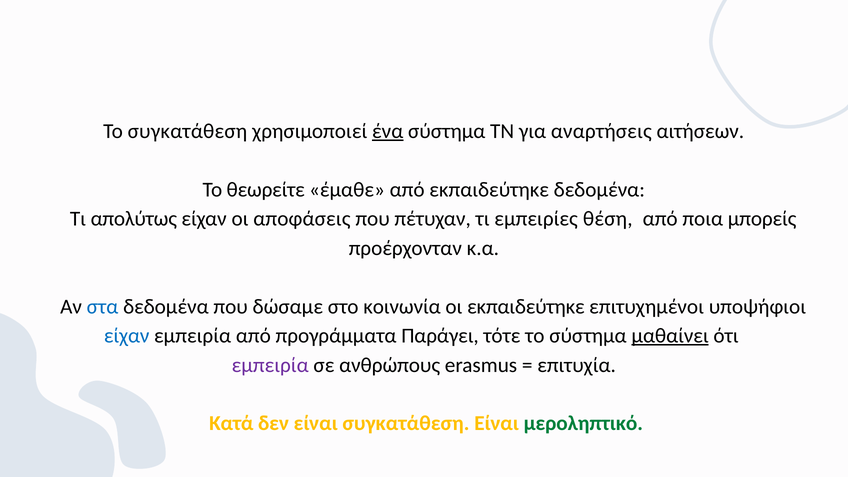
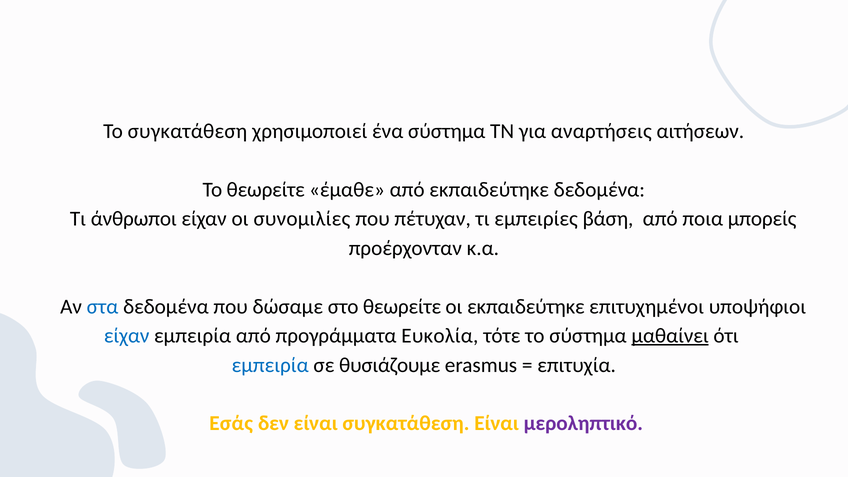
ένα underline: present -> none (388, 131)
απολύτως: απολύτως -> άνθρωποι (134, 219)
αποφάσεις: αποφάσεις -> συνομιλίες (302, 219)
θέση: θέση -> βάση (608, 219)
στο κοινωνία: κοινωνία -> θεωρείτε (402, 307)
Παράγει: Παράγει -> Ευκολία (440, 336)
εμπειρία colour: purple -> blue (270, 365)
ανθρώπους: ανθρώπους -> θυσιάζουμε (390, 365)
Κατά: Κατά -> Εσάς (231, 424)
μεροληπτικό colour: green -> purple (583, 424)
